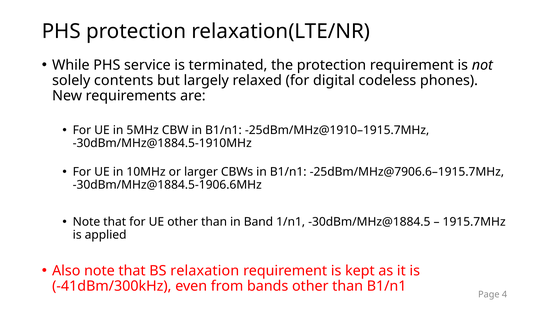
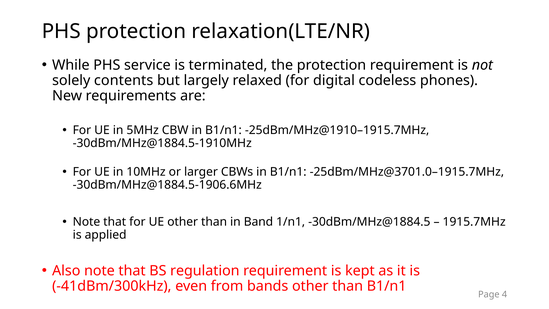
-25dBm/MHz@7906.6–1915.7MHz: -25dBm/MHz@7906.6–1915.7MHz -> -25dBm/MHz@3701.0–1915.7MHz (407, 172)
relaxation: relaxation -> regulation (205, 270)
